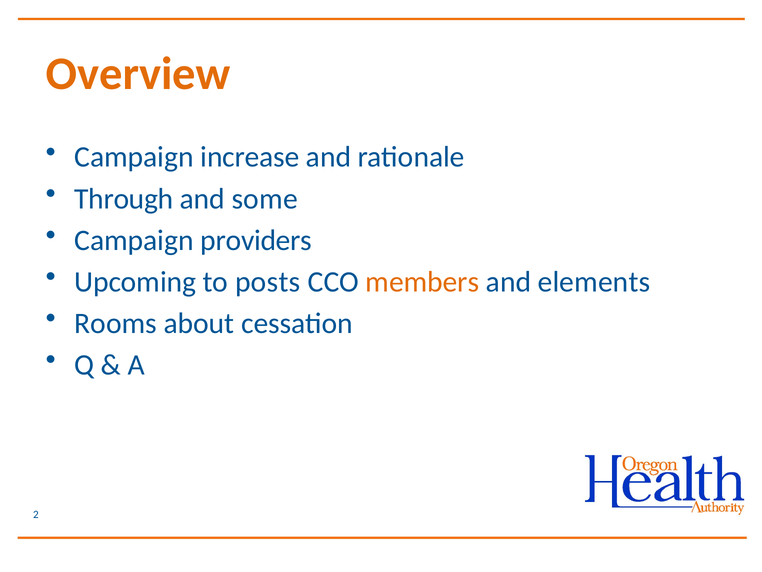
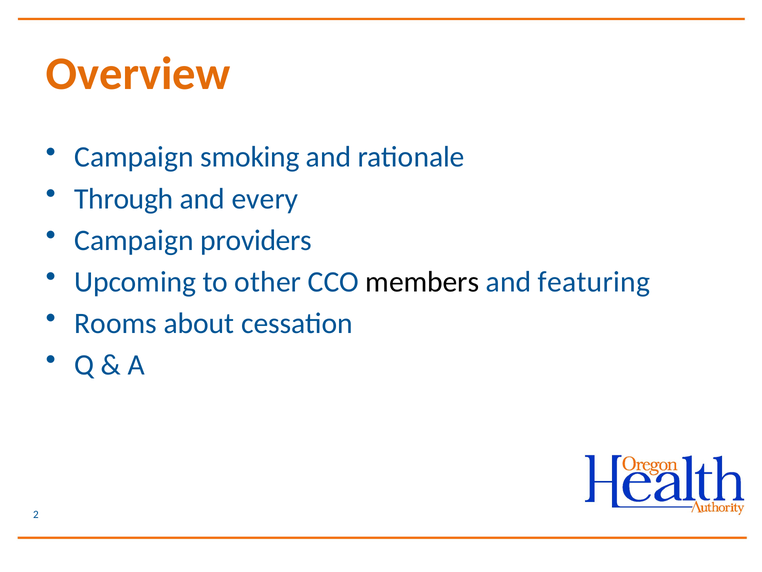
increase: increase -> smoking (250, 157)
some: some -> every (265, 199)
posts: posts -> other (268, 282)
members colour: orange -> black (422, 282)
elements: elements -> featuring (594, 282)
